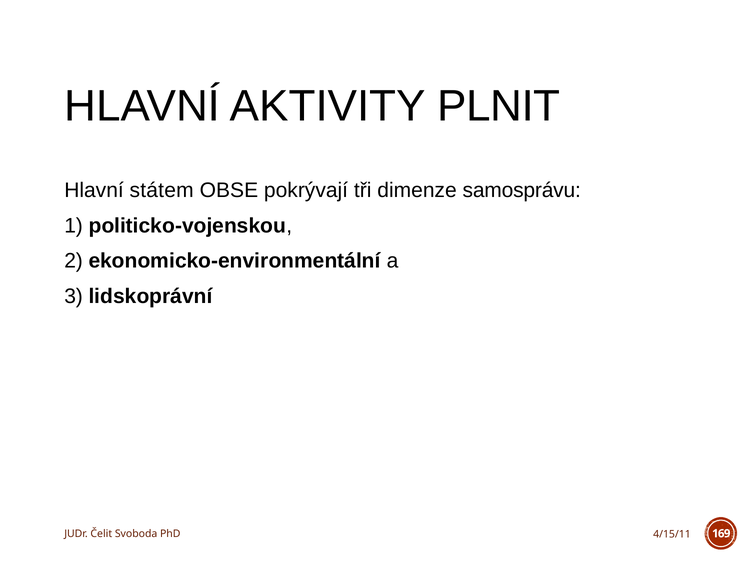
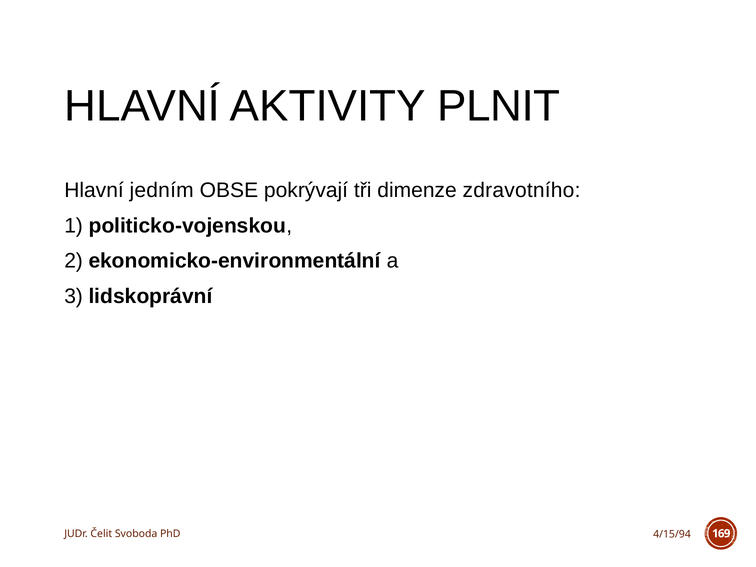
státem: státem -> jedním (162, 190)
samosprávu: samosprávu -> zdravotního (522, 190)
4/15/11: 4/15/11 -> 4/15/94 (672, 534)
